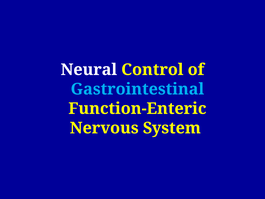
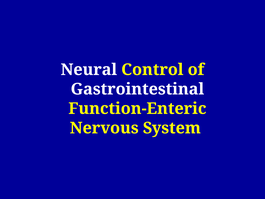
Gastrointestinal colour: light blue -> white (137, 89)
